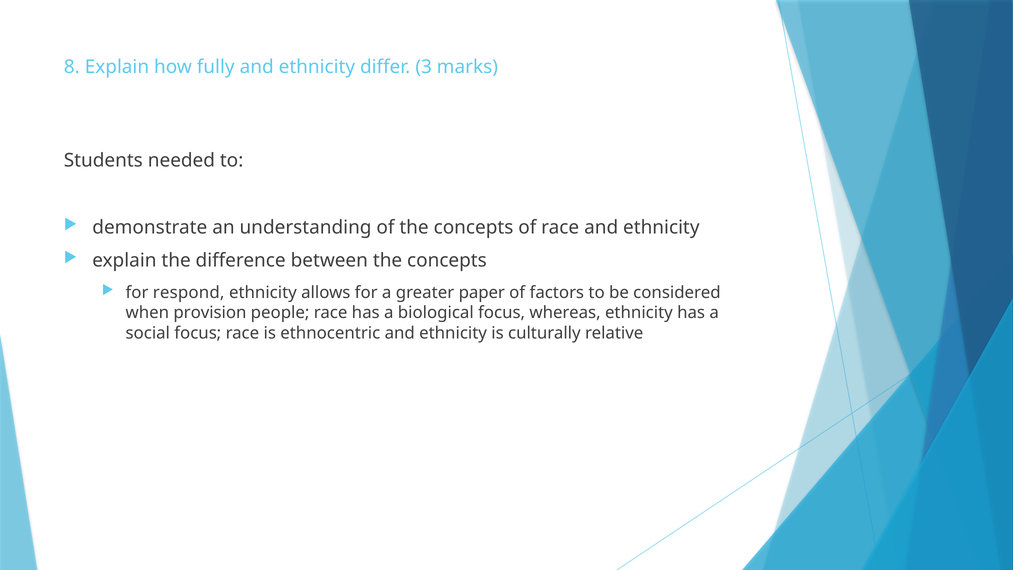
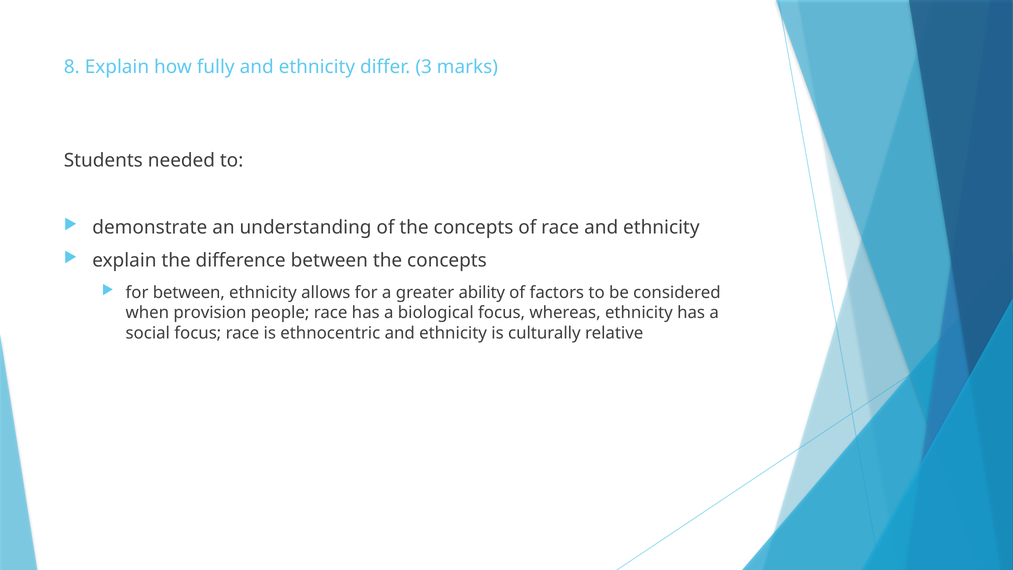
for respond: respond -> between (189, 292)
paper: paper -> ability (482, 292)
